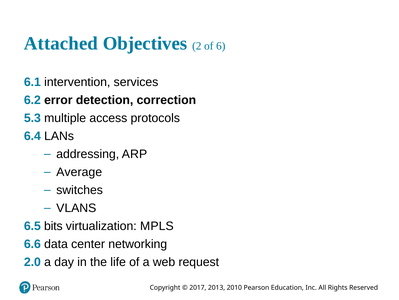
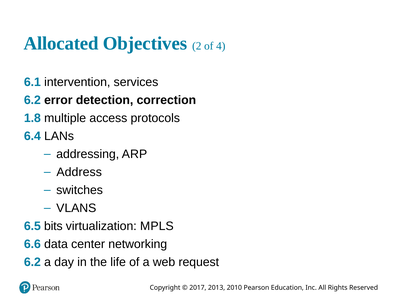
Attached: Attached -> Allocated (61, 43)
6: 6 -> 4 (221, 46)
5.3: 5.3 -> 1.8 (32, 118)
Average: Average -> Address (79, 172)
2.0: 2.0 -> 6.2 (32, 262)
